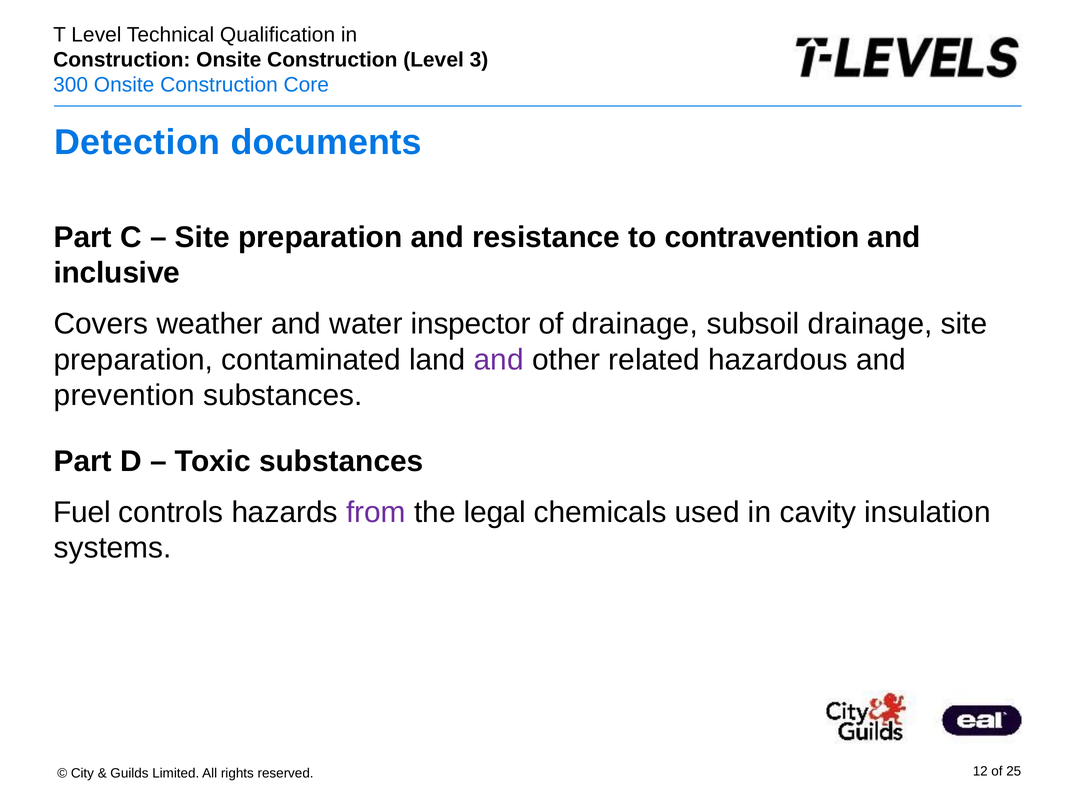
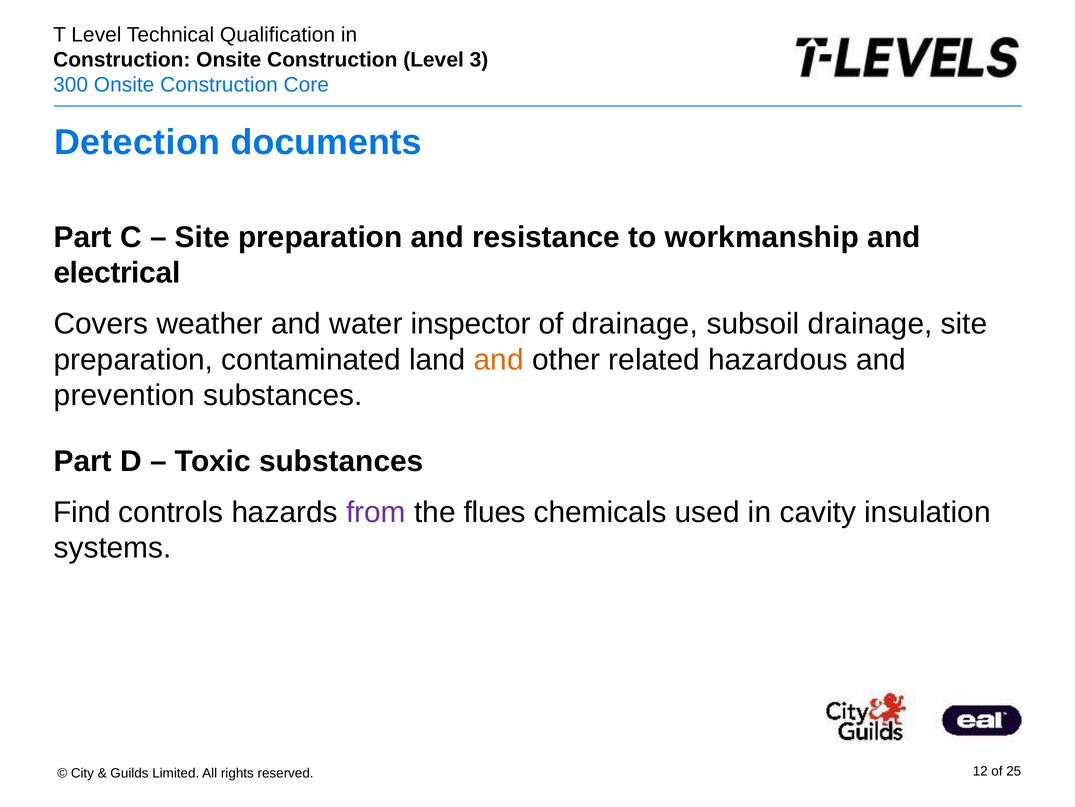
contravention: contravention -> workmanship (762, 237)
inclusive: inclusive -> electrical (117, 273)
and colour: purple -> orange (499, 359)
Fuel: Fuel -> Find (82, 512)
legal: legal -> flues (495, 512)
